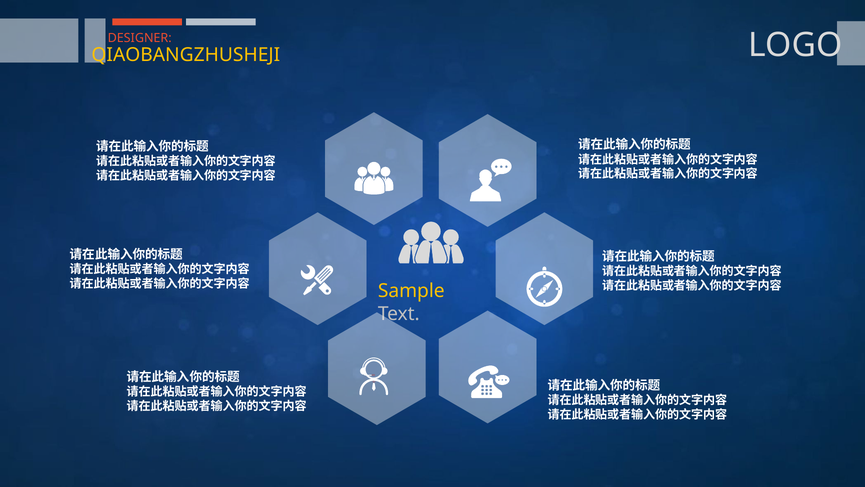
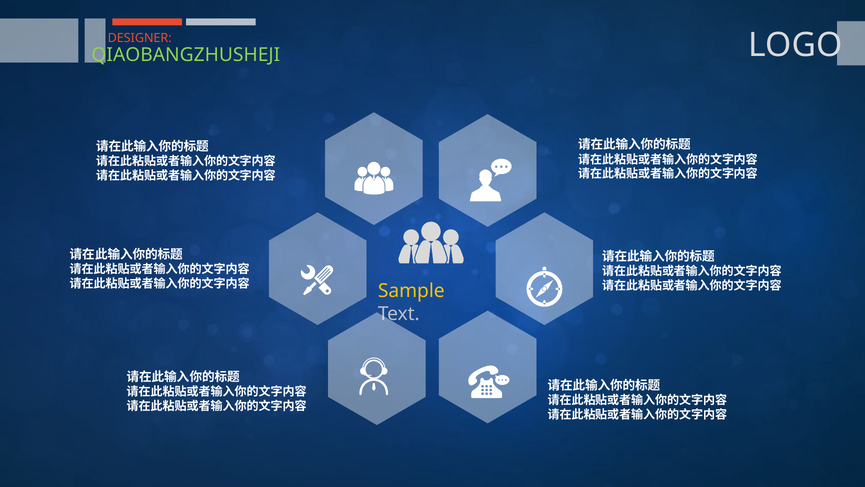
QIAOBANGZHUSHEJI colour: yellow -> light green (186, 55)
